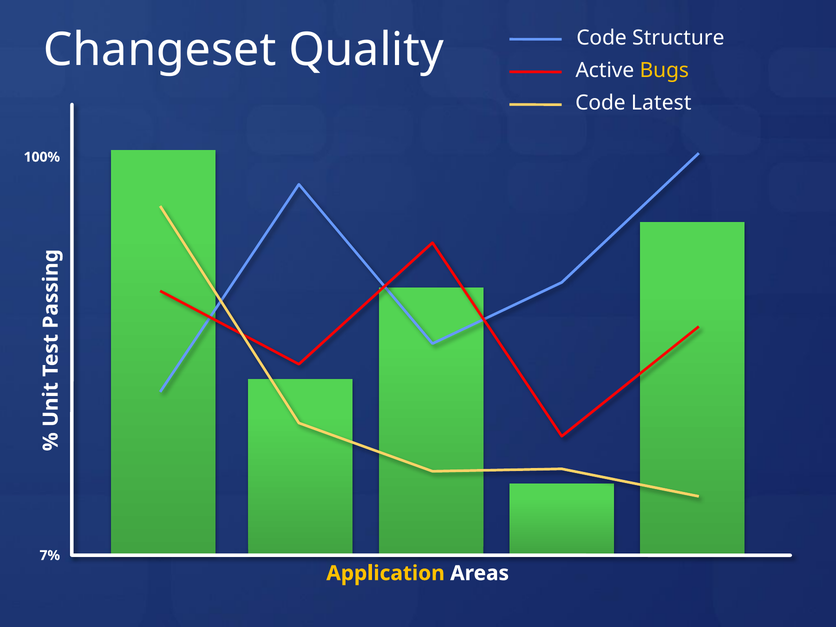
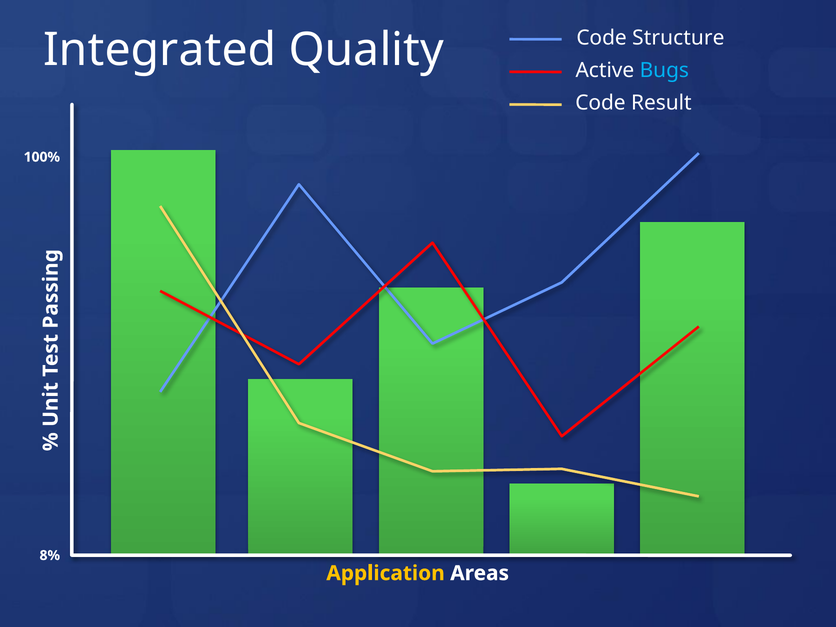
Changeset: Changeset -> Integrated (160, 50)
Bugs colour: yellow -> light blue (664, 70)
Latest: Latest -> Result (661, 103)
7%: 7% -> 8% (50, 555)
